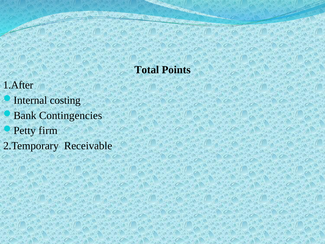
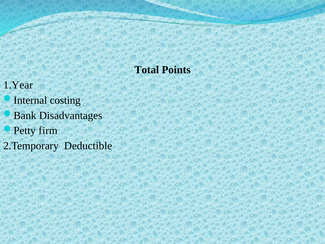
1.After: 1.After -> 1.Year (18, 85)
Contingencies: Contingencies -> Disadvantages (71, 115)
Receivable: Receivable -> Deductible (88, 146)
